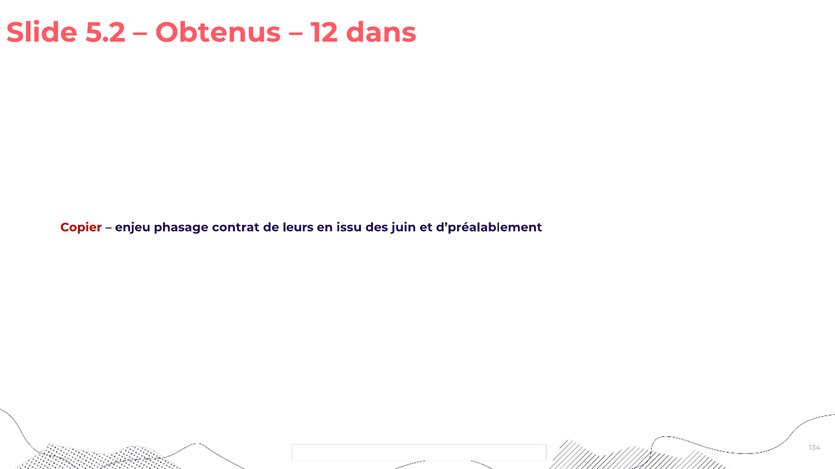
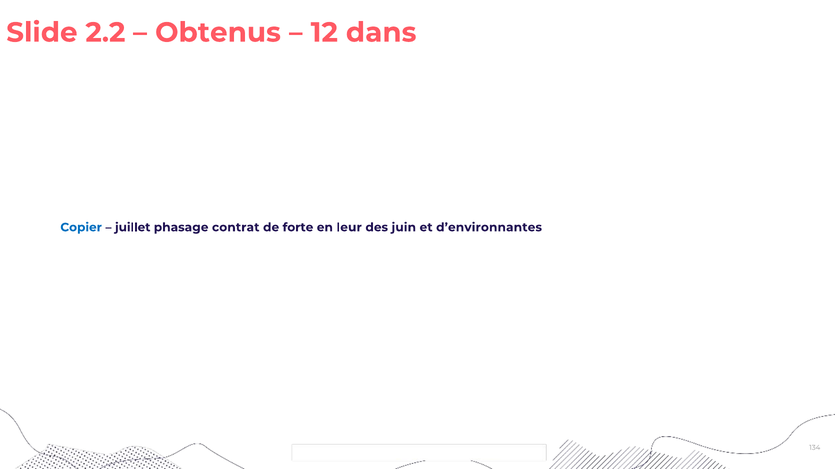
5.2: 5.2 -> 2.2 (105, 33)
Copier colour: red -> blue (81, 228)
enjeu: enjeu -> juillet (133, 228)
leurs: leurs -> forte (298, 228)
issu: issu -> leur (349, 228)
d’préalablement: d’préalablement -> d’environnantes (489, 228)
